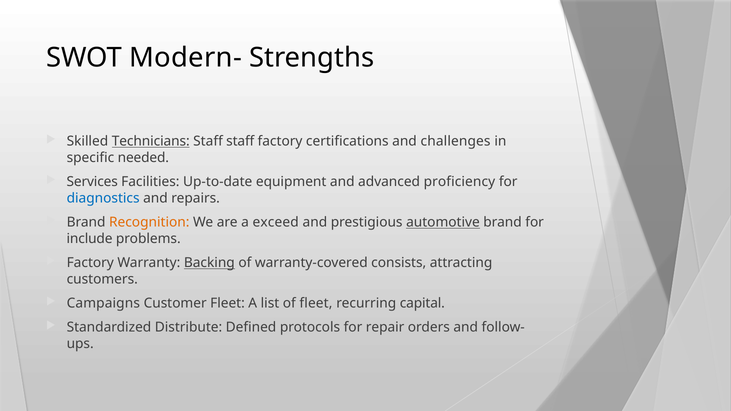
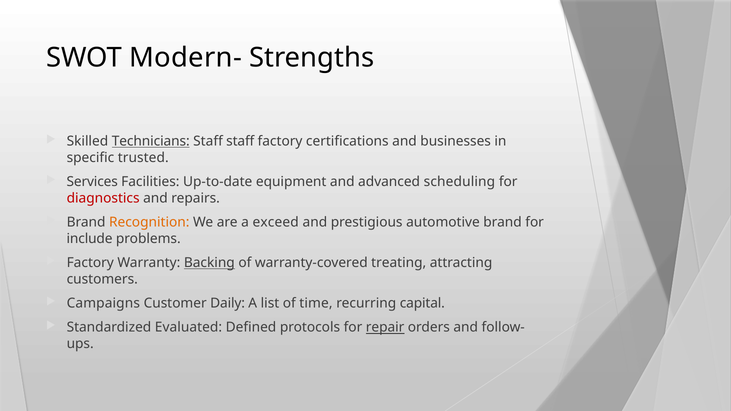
challenges: challenges -> businesses (456, 141)
needed: needed -> trusted (143, 158)
proficiency: proficiency -> scheduling (459, 182)
diagnostics colour: blue -> red (103, 198)
automotive underline: present -> none (443, 223)
consists: consists -> treating (399, 263)
Customer Fleet: Fleet -> Daily (228, 304)
of fleet: fleet -> time (316, 304)
Distribute: Distribute -> Evaluated (188, 328)
repair underline: none -> present (385, 328)
